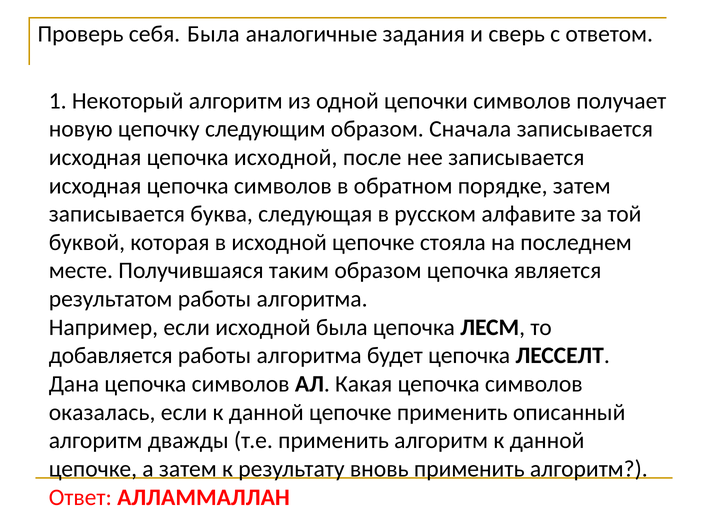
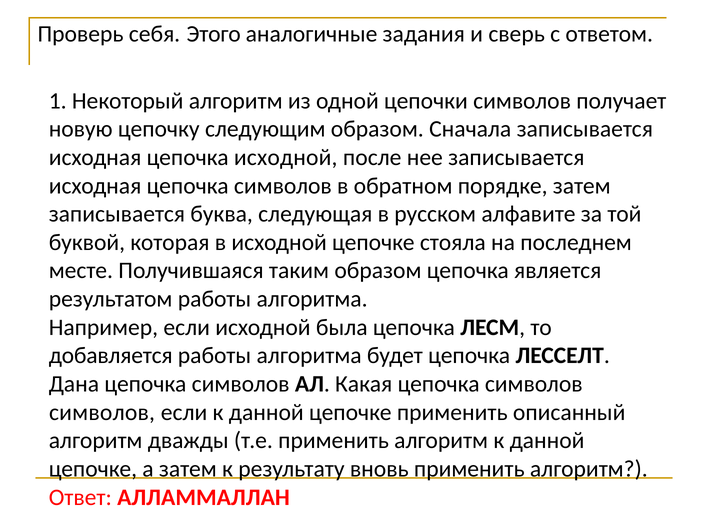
себя Была: Была -> Этого (214, 34)
оказалась: оказалась -> символов (102, 412)
